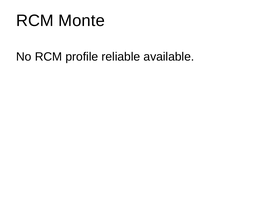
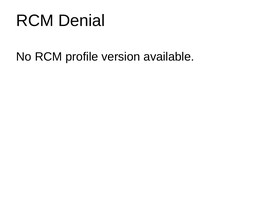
Monte: Monte -> Denial (82, 20)
reliable: reliable -> version (121, 57)
